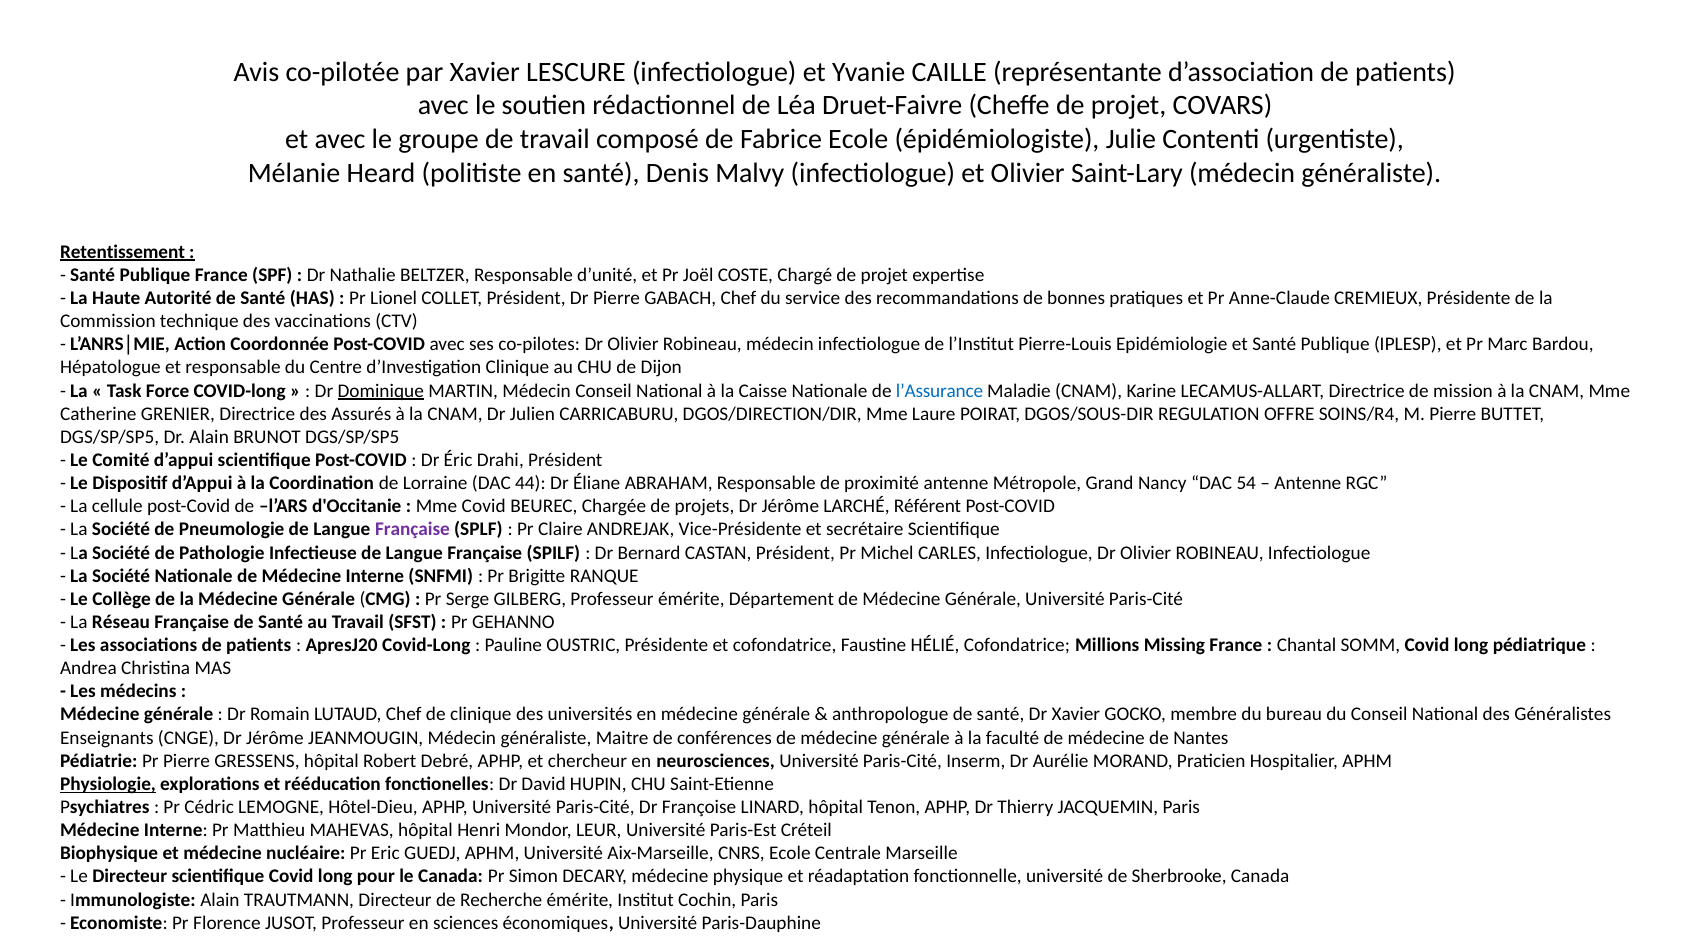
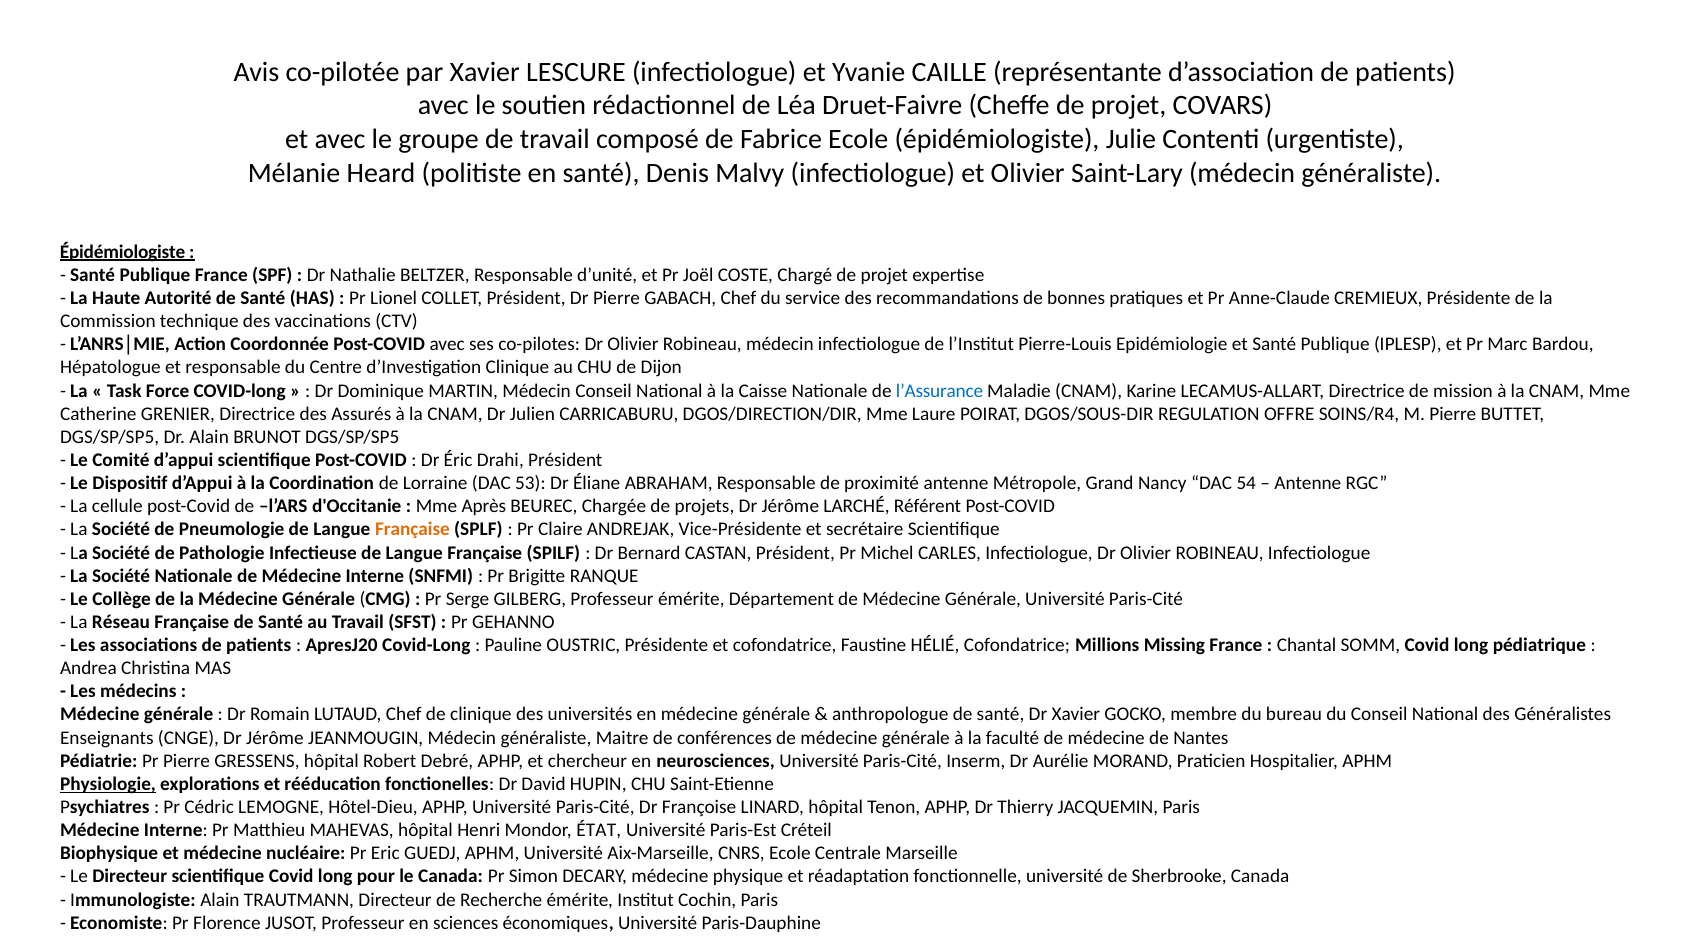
Retentissement: Retentissement -> Épidémiologiste (123, 252)
Dominique underline: present -> none (381, 391)
44: 44 -> 53 (530, 483)
Mme Covid: Covid -> Après (484, 506)
Française colour: purple -> orange (412, 530)
LEUR: LEUR -> ÉTAT (599, 830)
